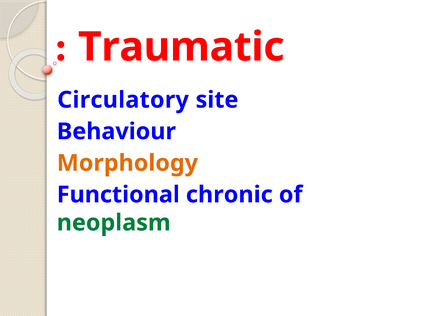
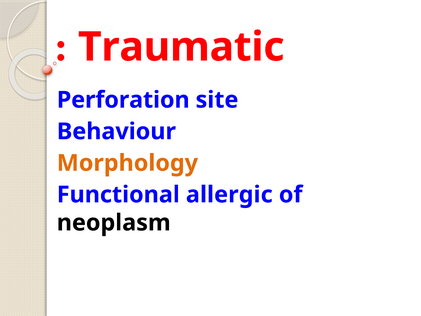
Circulatory: Circulatory -> Perforation (123, 100)
chronic: chronic -> allergic (229, 195)
neoplasm colour: green -> black (114, 223)
